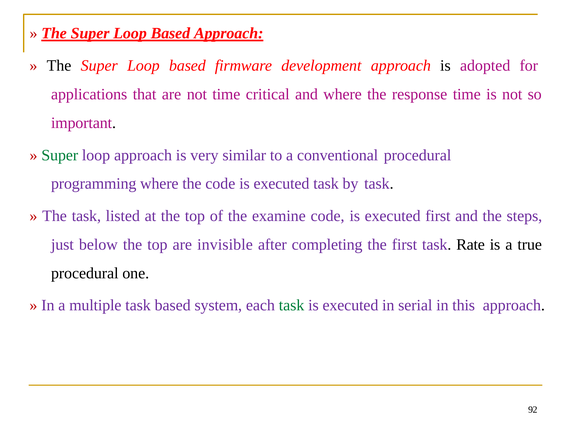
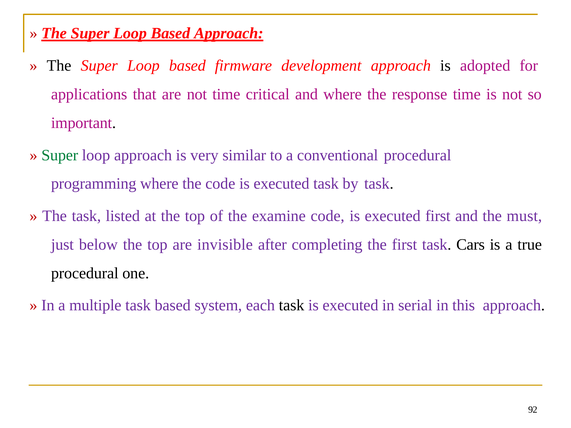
steps: steps -> must (524, 216)
Rate: Rate -> Cars (471, 245)
task colour: green -> black (292, 306)
